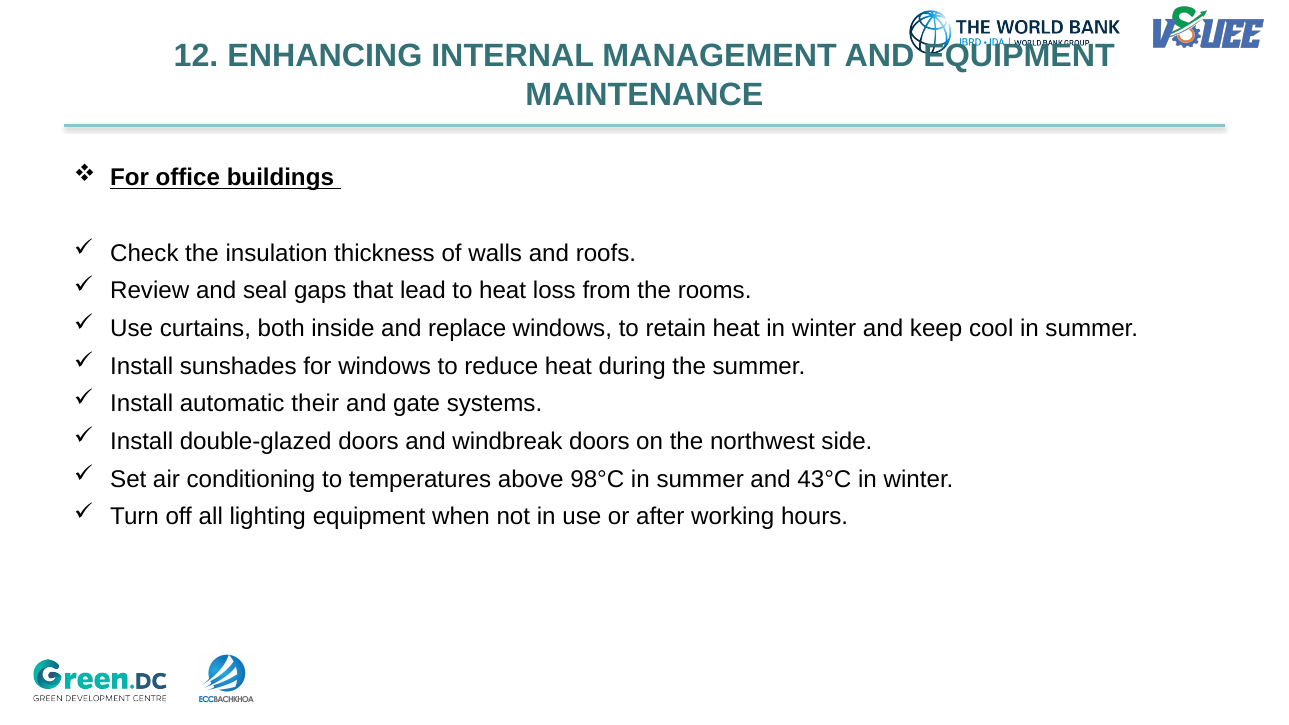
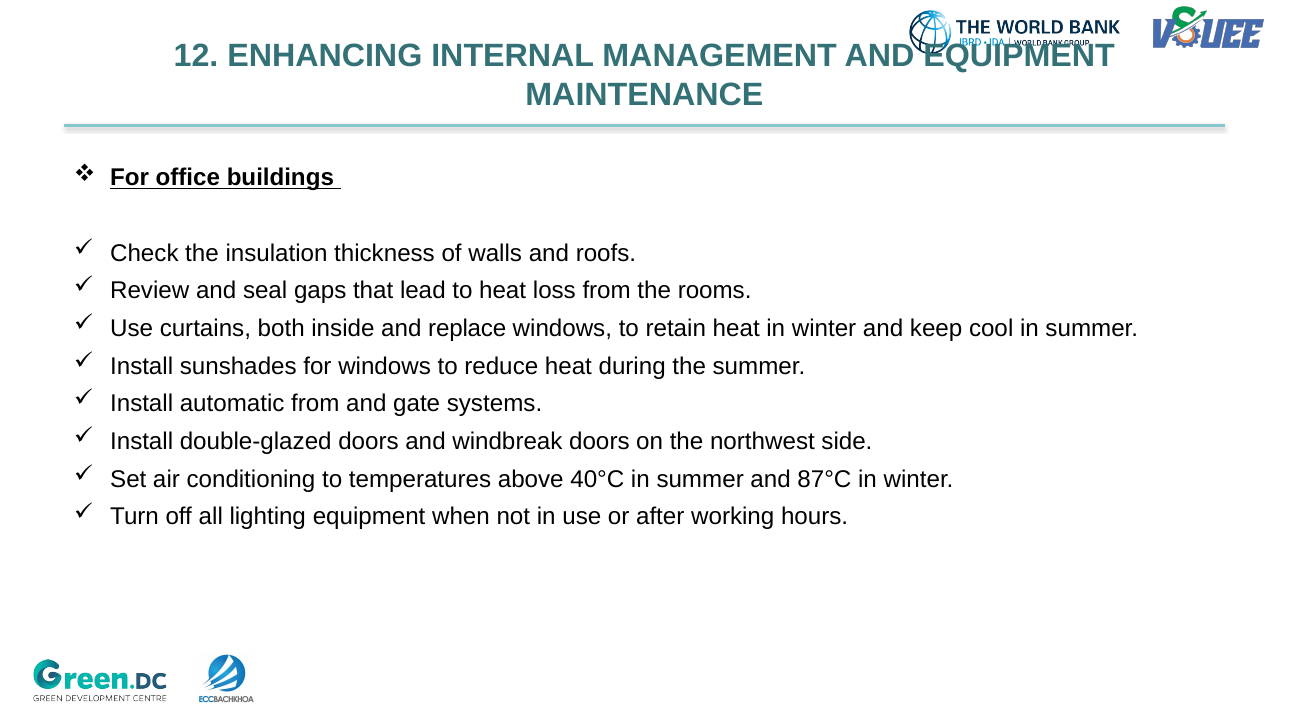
automatic their: their -> from (315, 404)
98°C: 98°C -> 40°C (597, 479)
43°C: 43°C -> 87°C (824, 479)
